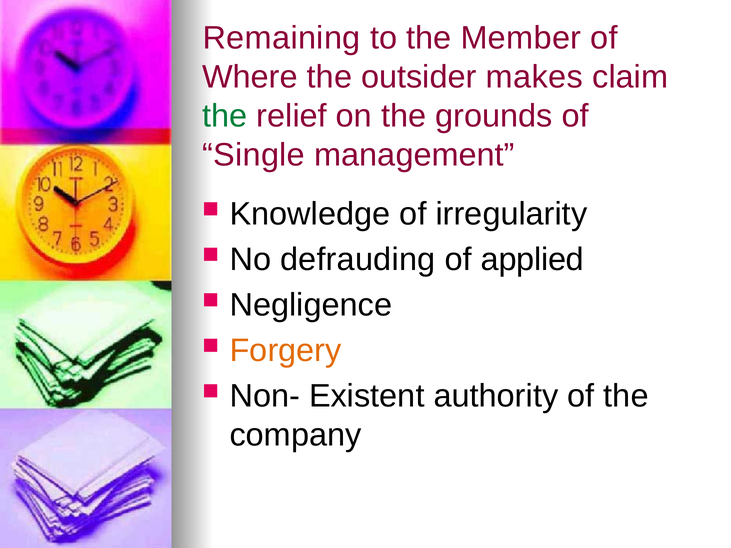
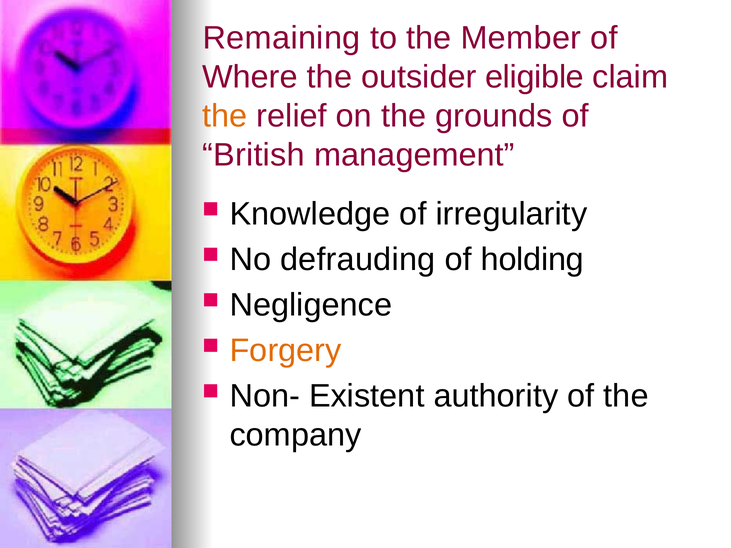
makes: makes -> eligible (535, 77)
the colour: green -> orange (225, 116)
Single: Single -> British (254, 155)
applied: applied -> holding (532, 260)
